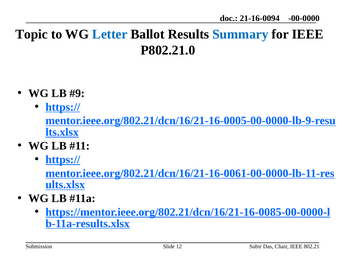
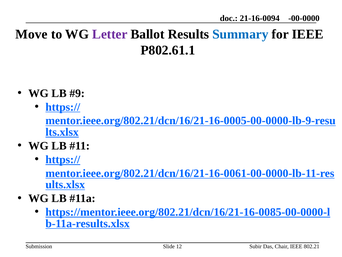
Topic: Topic -> Move (32, 34)
Letter colour: blue -> purple (110, 34)
P802.21.0: P802.21.0 -> P802.61.1 (168, 50)
